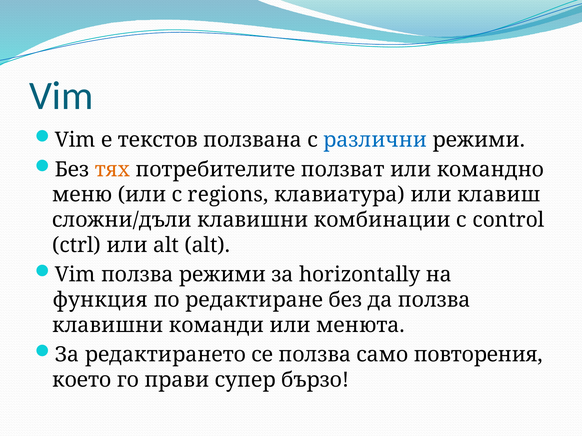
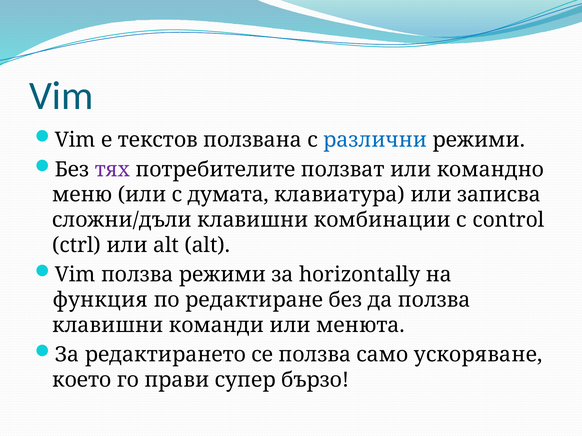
тях colour: orange -> purple (112, 170)
regions: regions -> думата (228, 195)
клавиш: клавиш -> записва (499, 195)
повторения: повторения -> ускоряване (478, 355)
